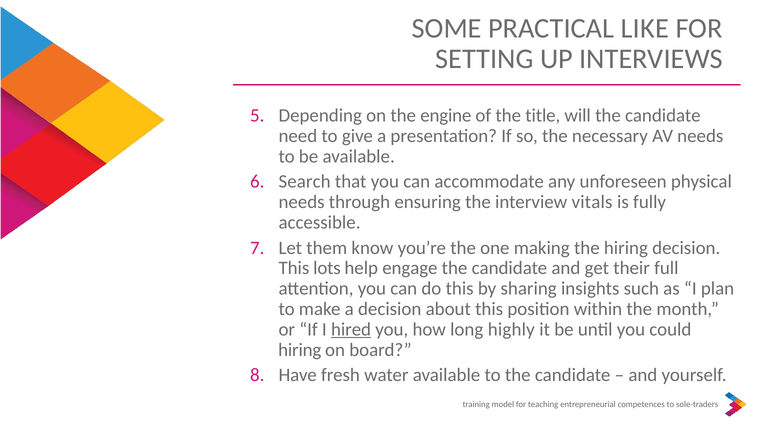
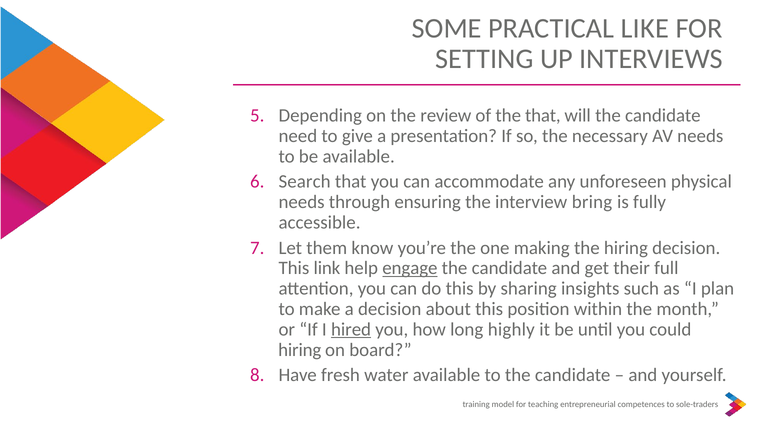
engine: engine -> review (446, 116)
the title: title -> that (543, 116)
vitals: vitals -> bring (592, 202)
lots: lots -> link (327, 268)
engage underline: none -> present (410, 268)
